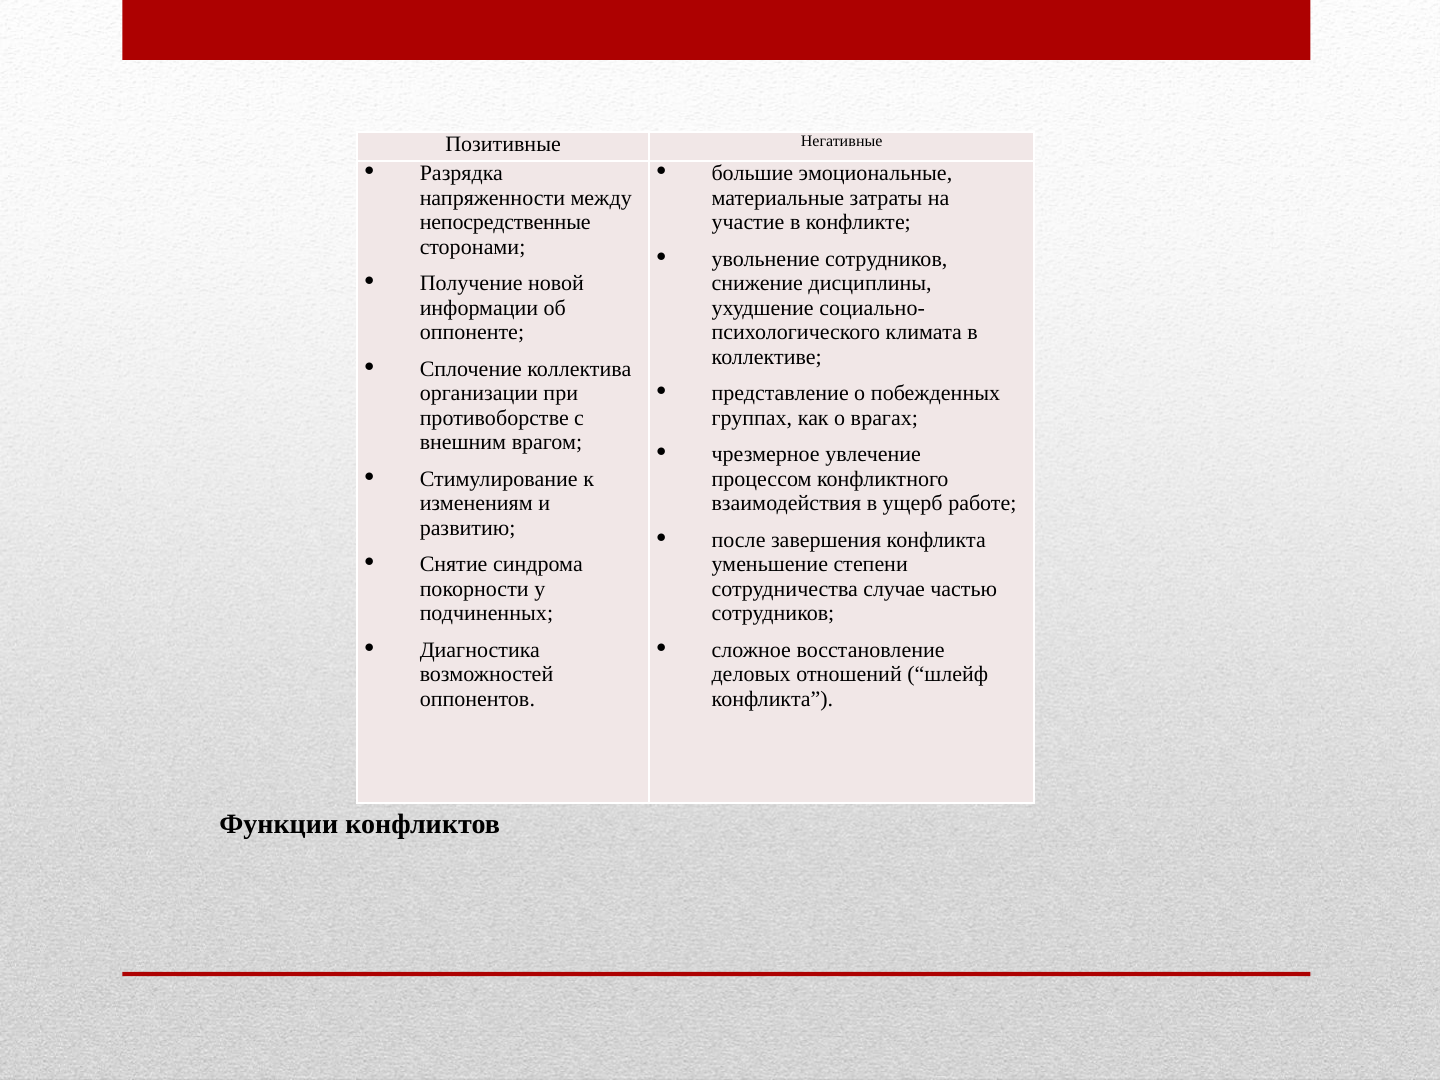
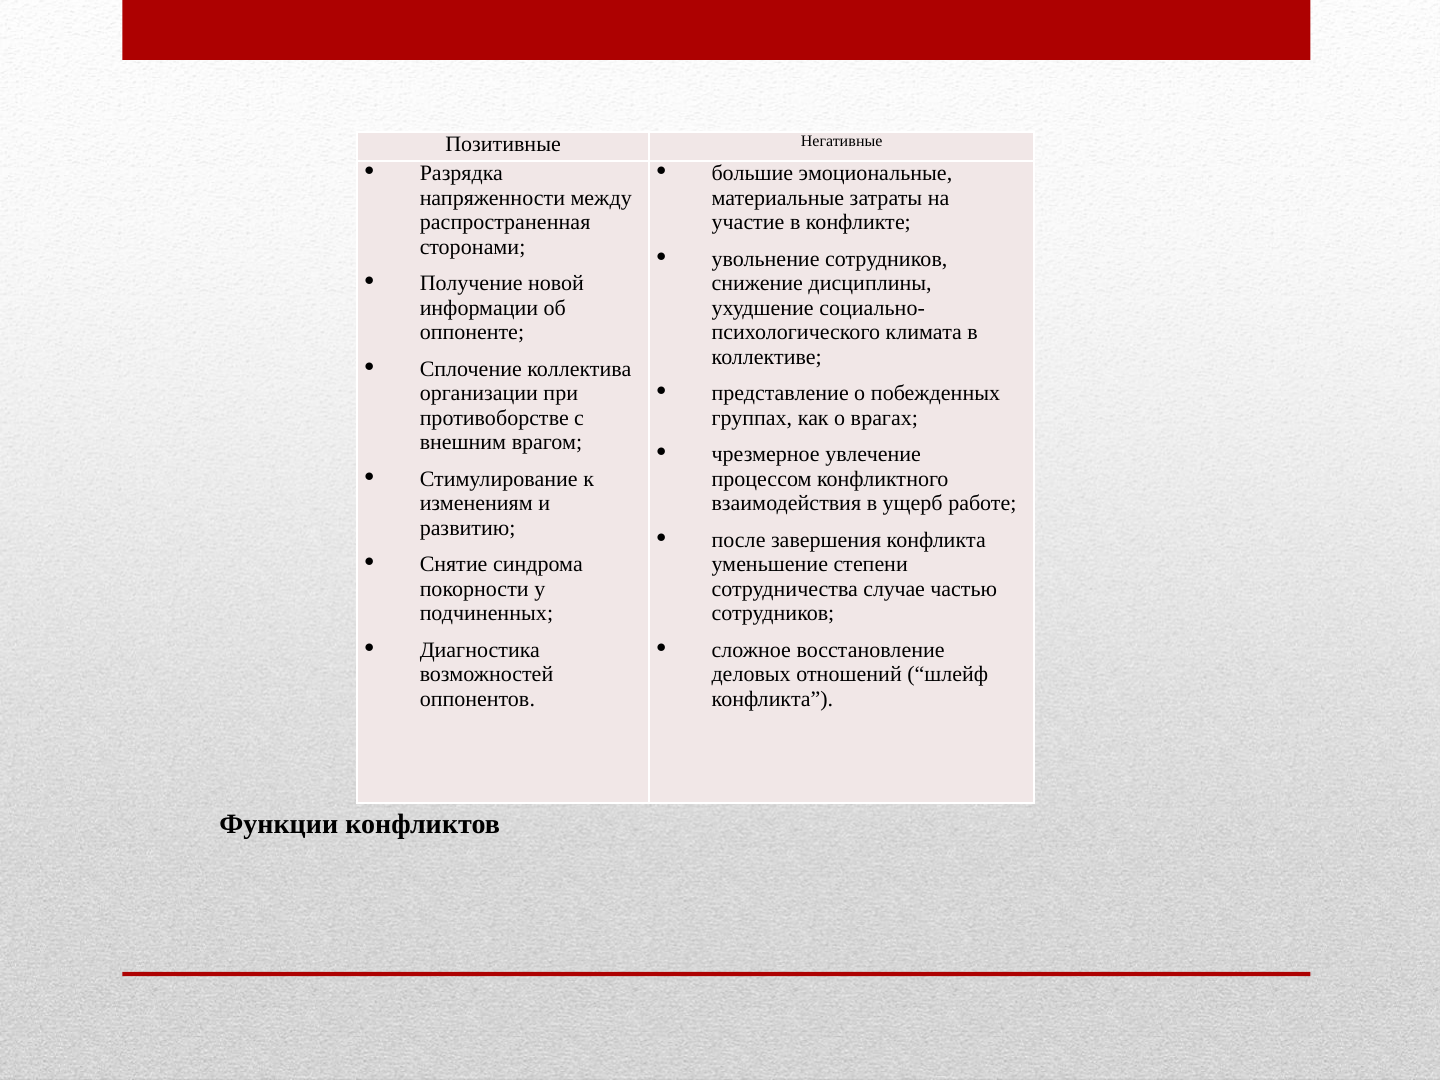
непосредственные: непосредственные -> распространенная (505, 222)
